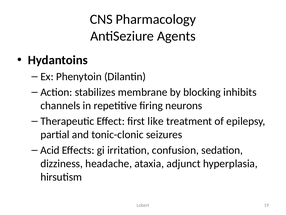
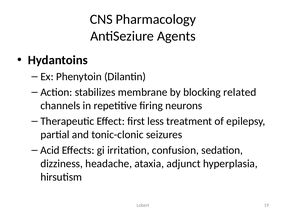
inhibits: inhibits -> related (240, 92)
like: like -> less (156, 121)
